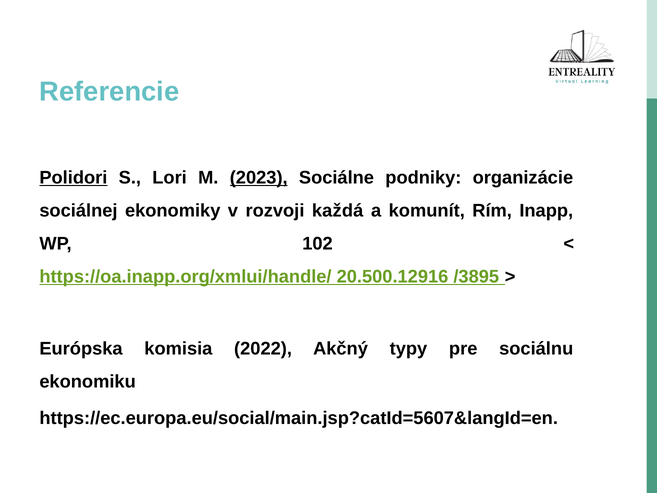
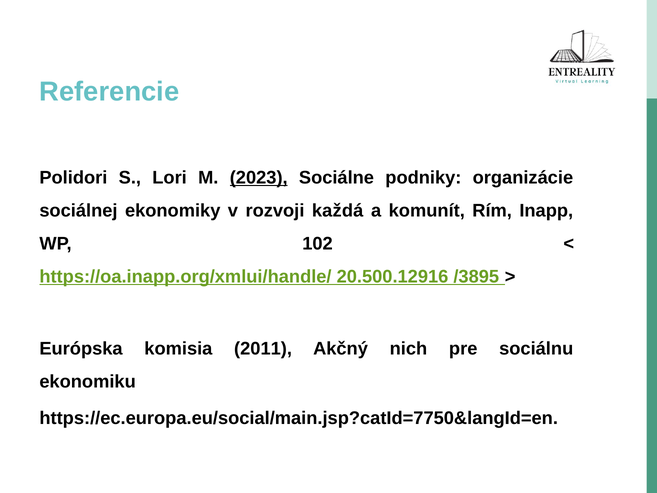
Polidori underline: present -> none (73, 178)
2022: 2022 -> 2011 (263, 349)
typy: typy -> nich (408, 349)
https://ec.europa.eu/social/main.jsp?catId=5607&langId=en: https://ec.europa.eu/social/main.jsp?catId=5607&langId=en -> https://ec.europa.eu/social/main.jsp?catId=7750&langId=en (299, 418)
